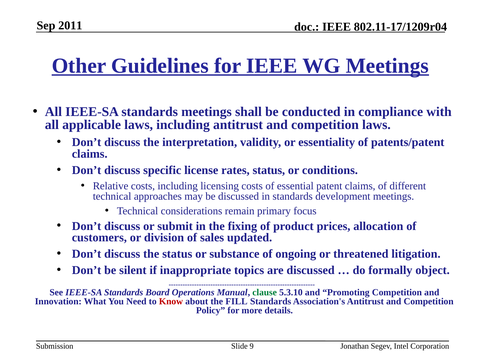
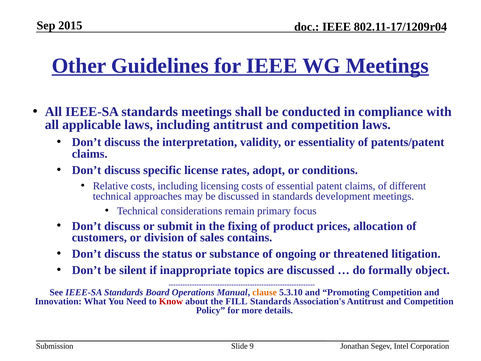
2011: 2011 -> 2015 (70, 25)
rates status: status -> adopt (269, 170)
updated: updated -> contains (250, 237)
clause colour: green -> orange (265, 292)
